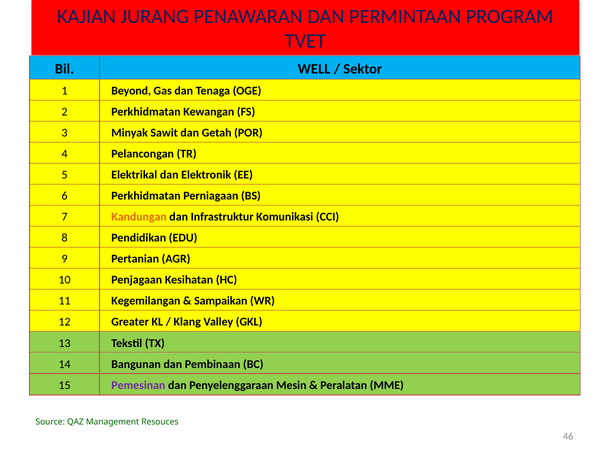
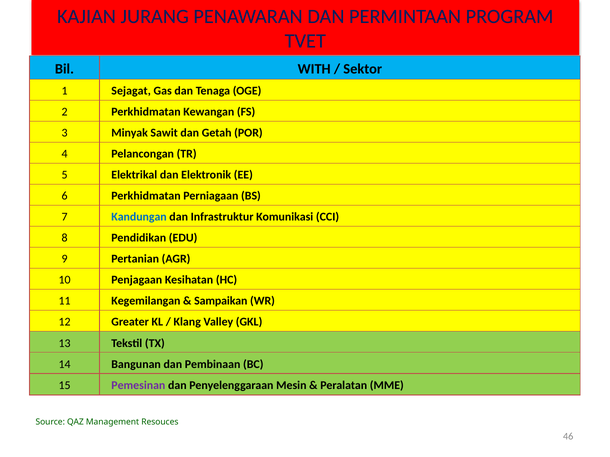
WELL: WELL -> WITH (314, 69)
Beyond: Beyond -> Sejagat (131, 91)
Kandungan colour: orange -> blue (139, 217)
